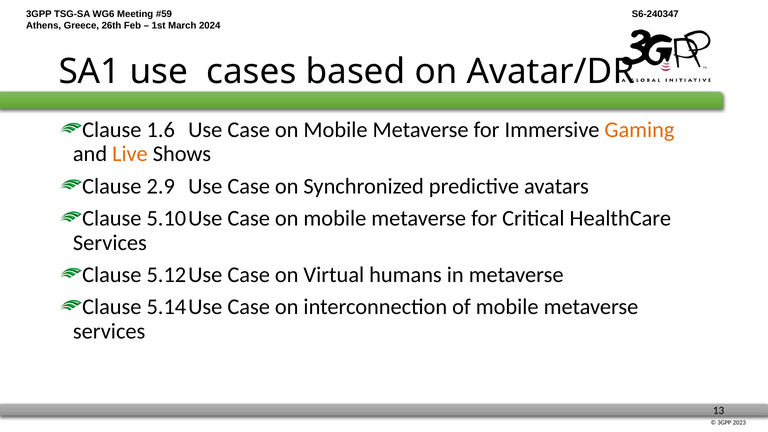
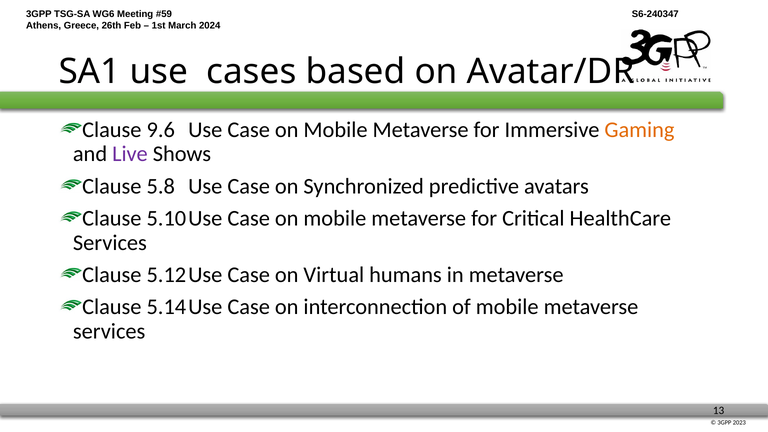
1.6: 1.6 -> 9.6 (161, 130)
Live colour: orange -> purple (130, 154)
2.9: 2.9 -> 5.8 (161, 186)
